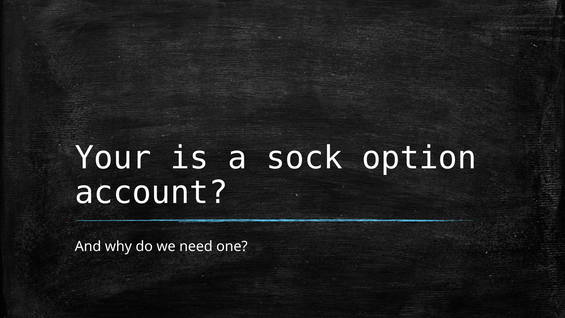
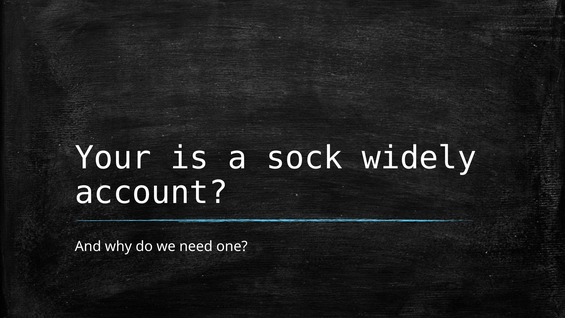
option: option -> widely (419, 158)
